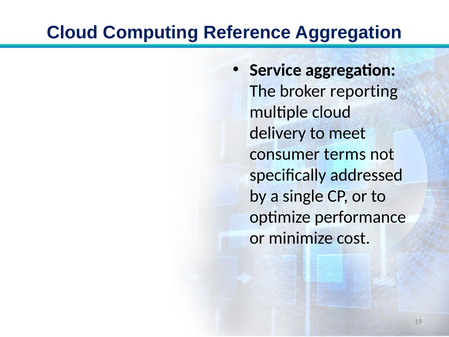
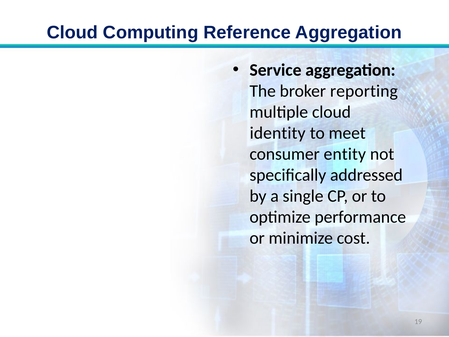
delivery: delivery -> identity (278, 133)
terms: terms -> entity (345, 154)
